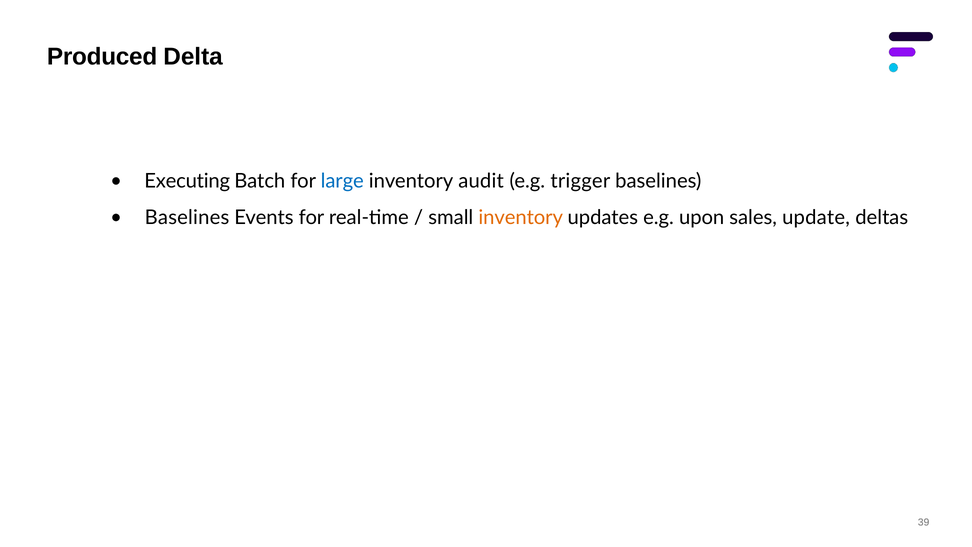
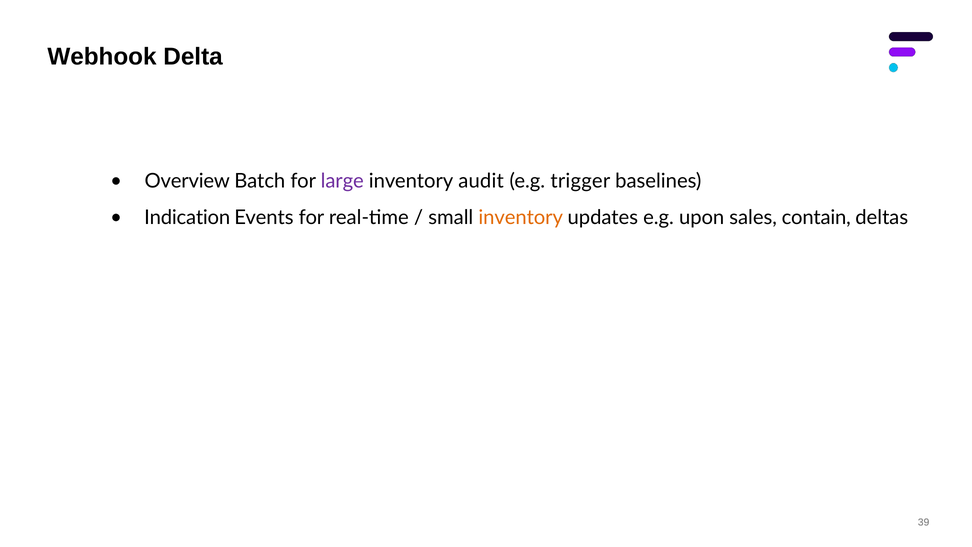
Produced: Produced -> Webhook (102, 57)
Executing: Executing -> Overview (187, 181)
large colour: blue -> purple (342, 181)
Baselines: Baselines -> Indication (187, 217)
update: update -> contain (816, 217)
